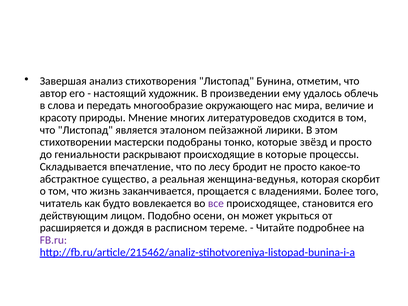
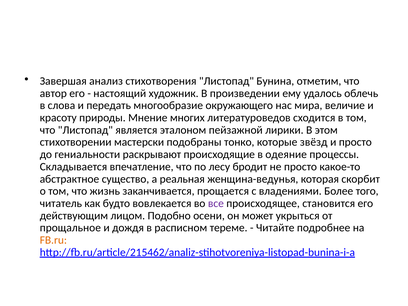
в которые: которые -> одеяние (286, 154)
расширяется: расширяется -> прощальное (70, 228)
FB.ru colour: purple -> orange (53, 240)
